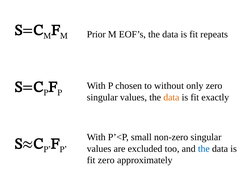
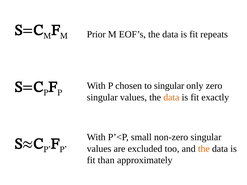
to without: without -> singular (169, 86)
the colour: blue -> orange (204, 149)
fit zero: zero -> than (106, 160)
